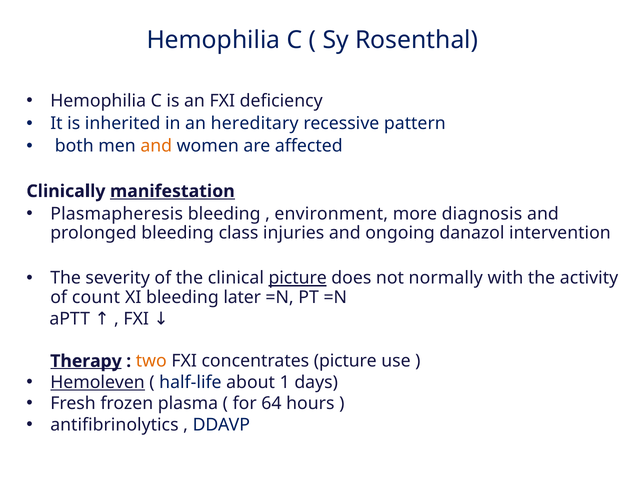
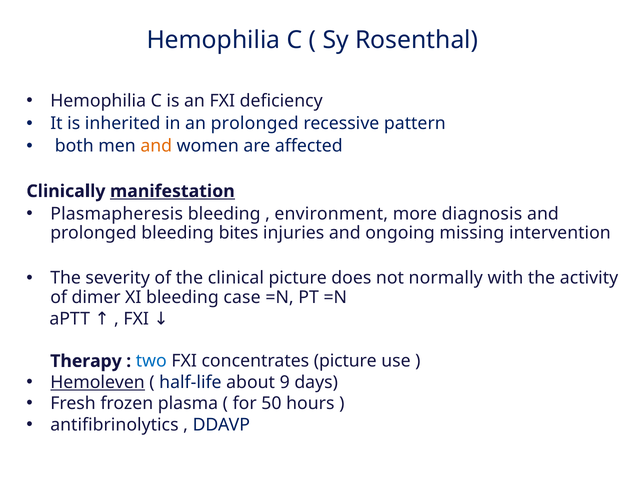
an hereditary: hereditary -> prolonged (255, 123)
class: class -> bites (239, 233)
danazol: danazol -> missing (472, 233)
picture underline: present -> none (298, 278)
count: count -> dimer (96, 297)
later: later -> case (242, 297)
Therapy underline: present -> none (86, 361)
two colour: orange -> blue (151, 361)
1: 1 -> 9 (285, 382)
64: 64 -> 50 (271, 404)
